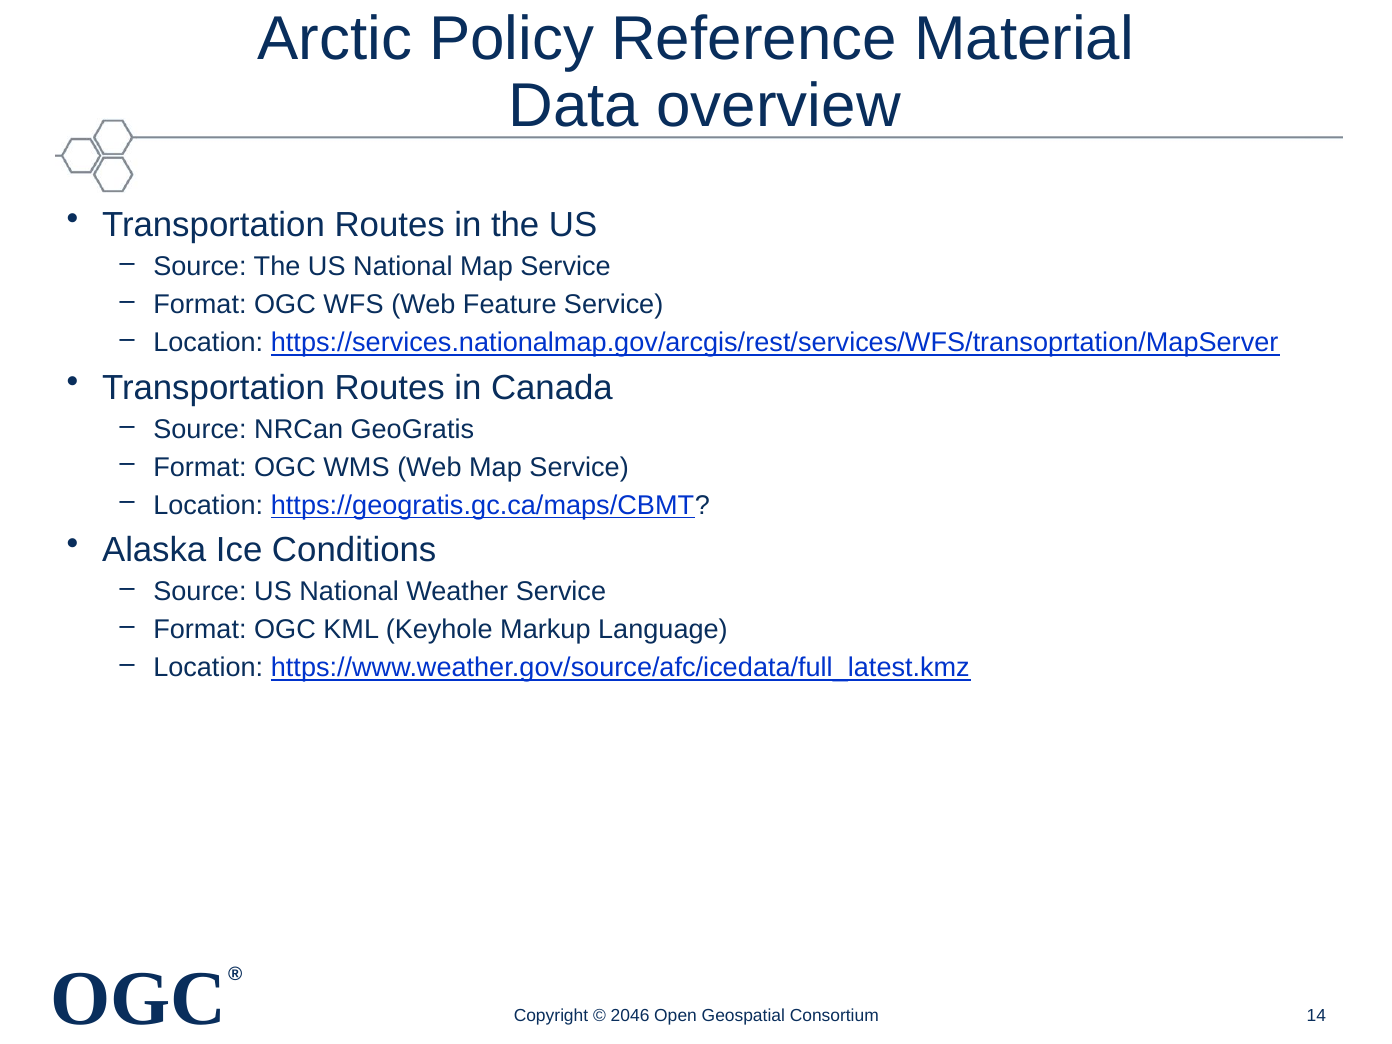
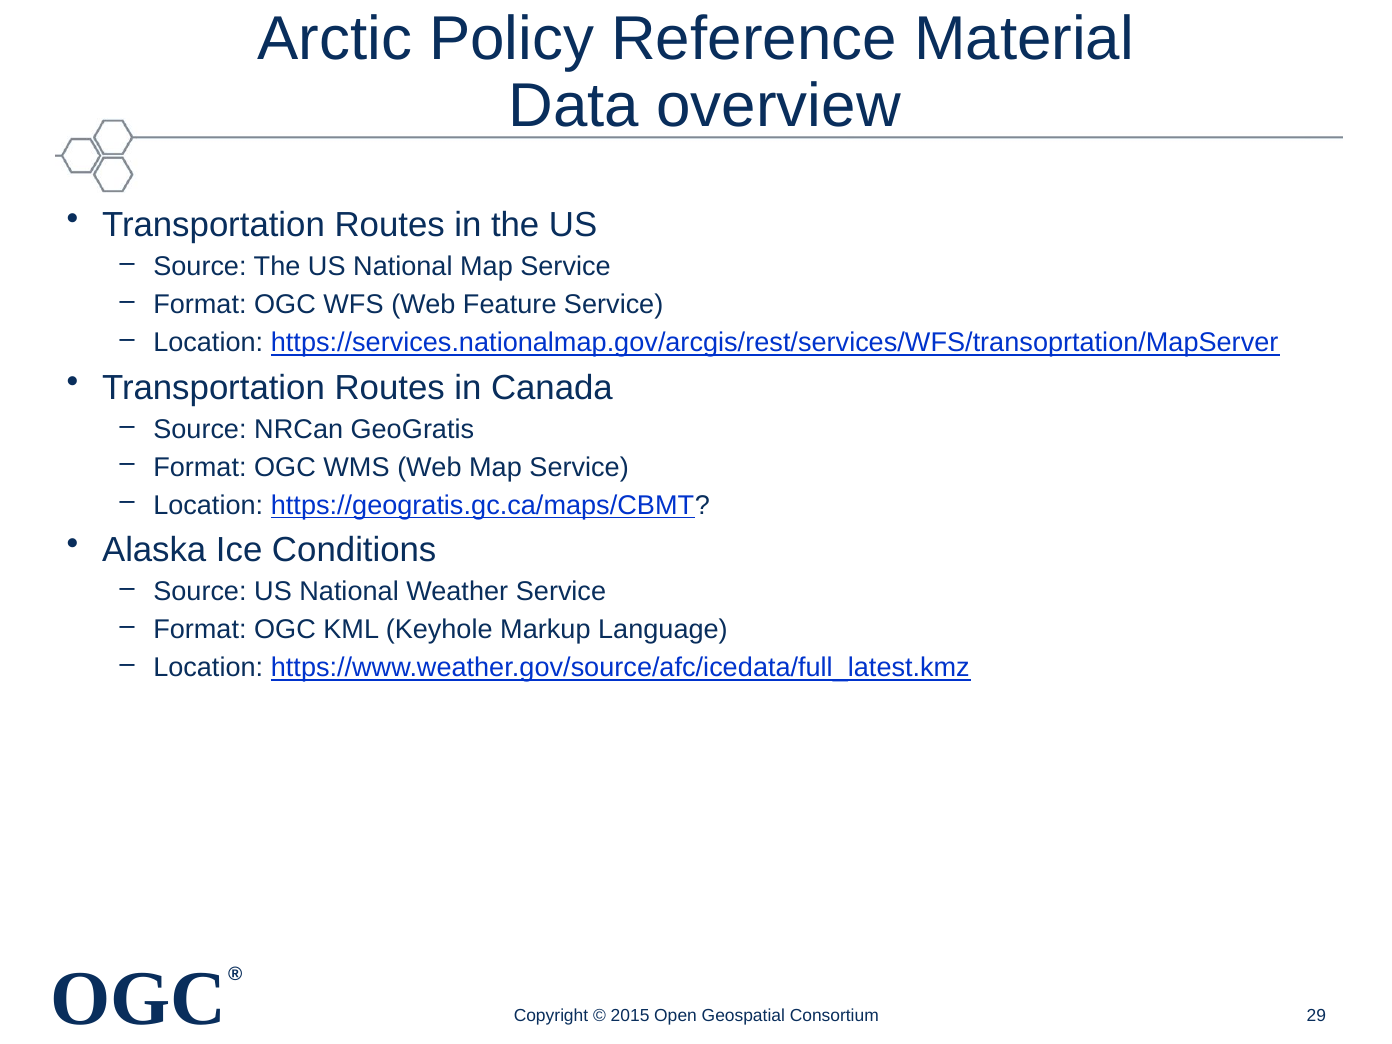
2046: 2046 -> 2015 (630, 1016)
14: 14 -> 29 (1316, 1016)
